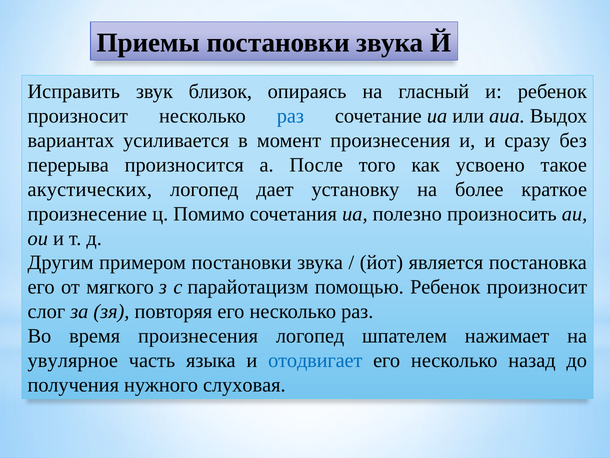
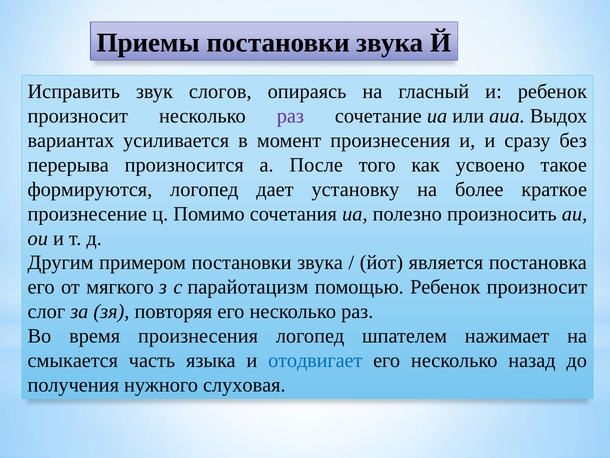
близок: близок -> слогов (220, 92)
раз colour: blue -> purple (290, 116)
акустических: акустических -> формируются (90, 189)
увулярное: увулярное -> смыкается (73, 360)
